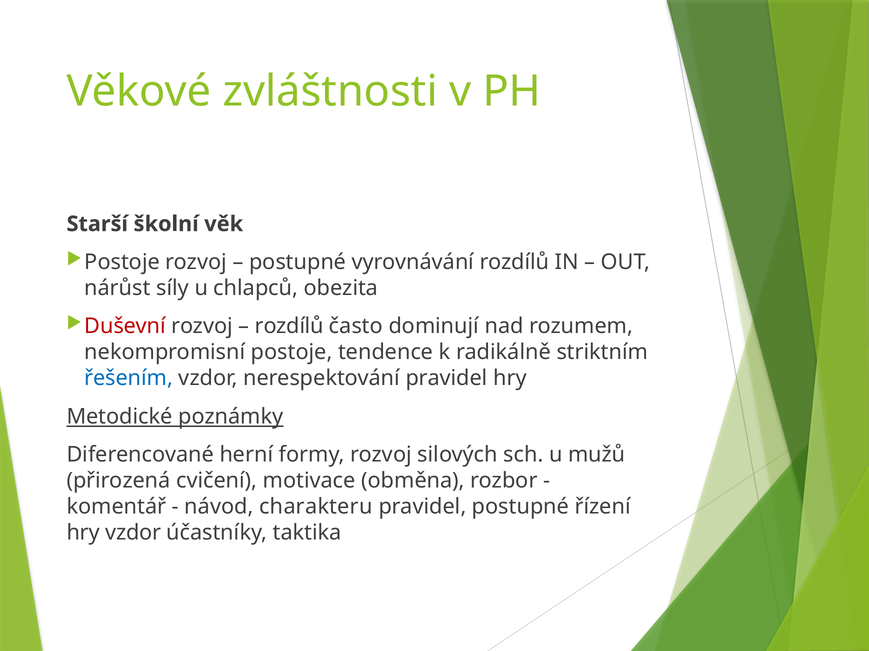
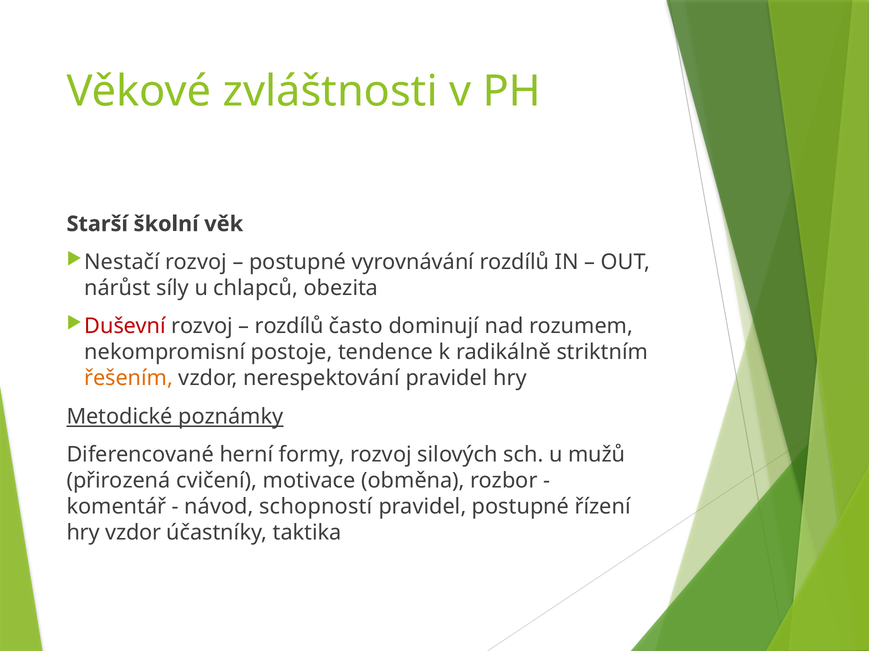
Postoje: Postoje -> Nestačí (122, 262)
řešením colour: blue -> orange (129, 379)
charakteru: charakteru -> schopností (316, 507)
